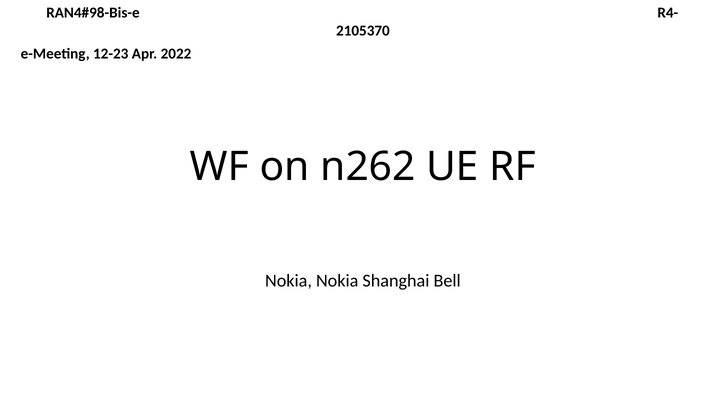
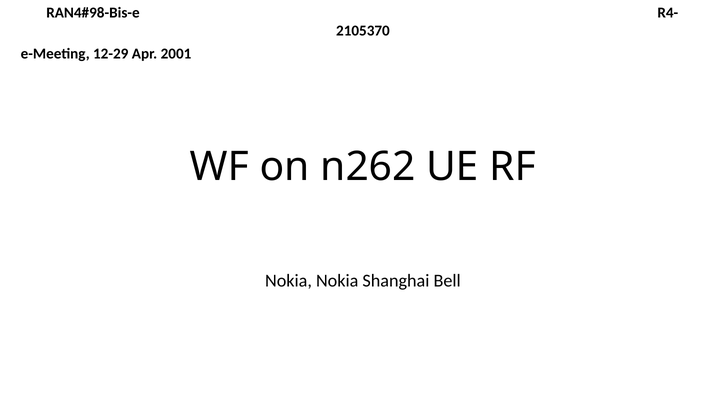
12-23: 12-23 -> 12-29 (111, 54)
2022: 2022 -> 2001 (176, 54)
